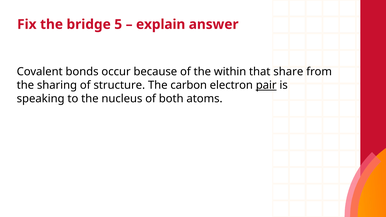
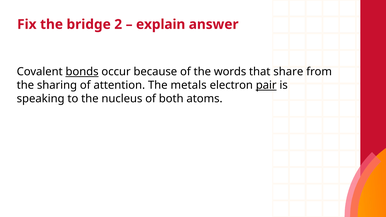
5: 5 -> 2 (118, 24)
bonds underline: none -> present (82, 72)
within: within -> words (230, 72)
structure: structure -> attention (119, 85)
carbon: carbon -> metals (189, 85)
